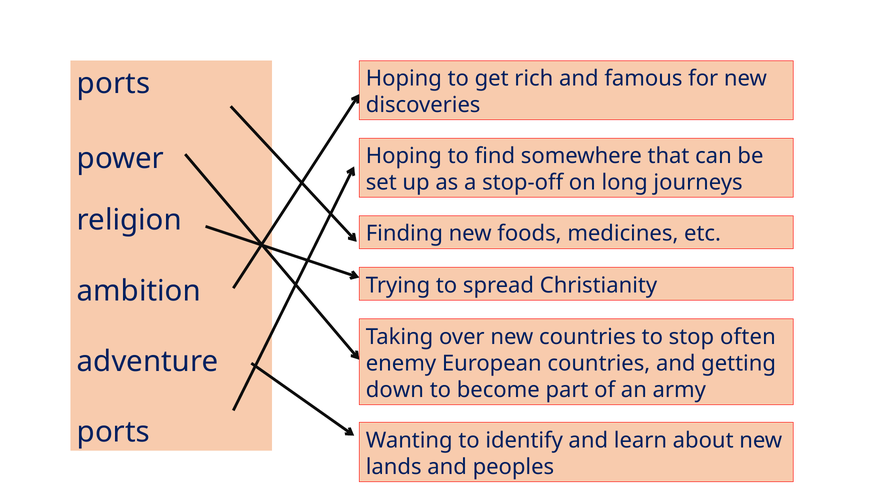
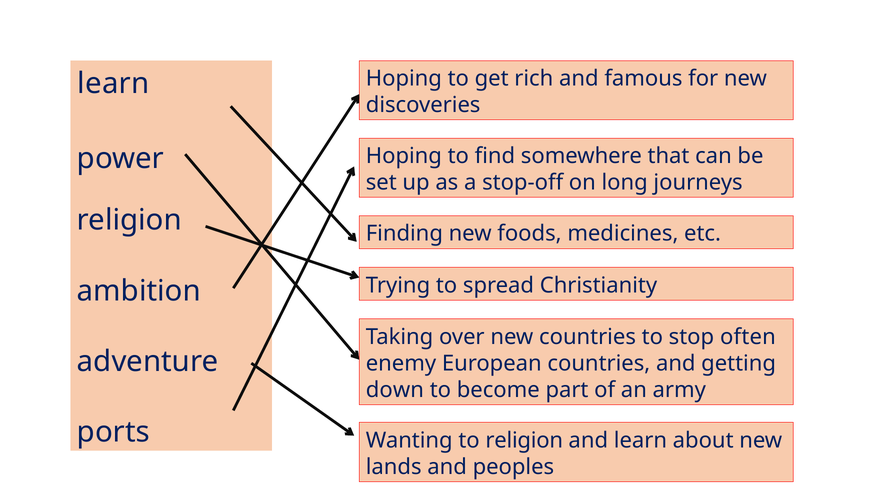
ports: ports -> learn (114, 84)
to identify: identify -> religion (524, 440)
